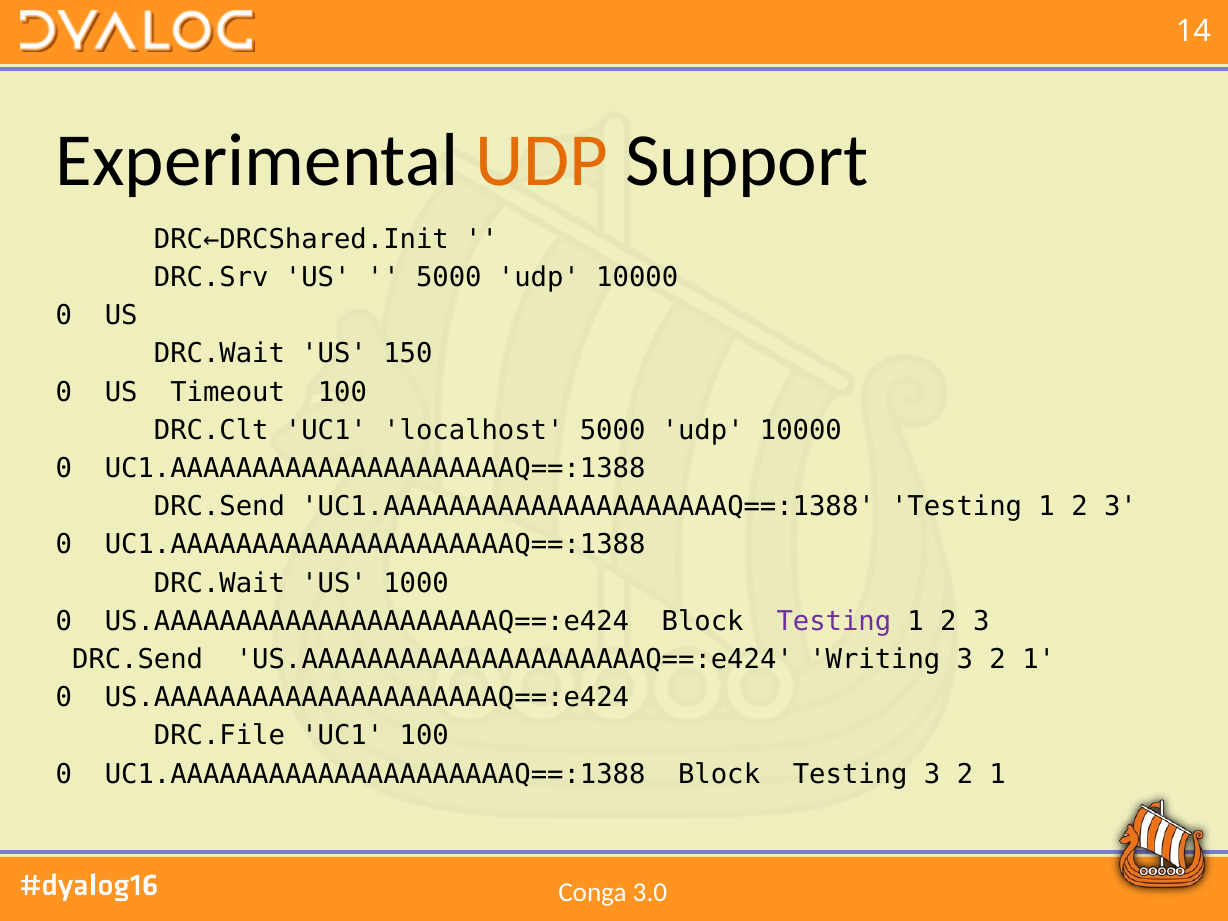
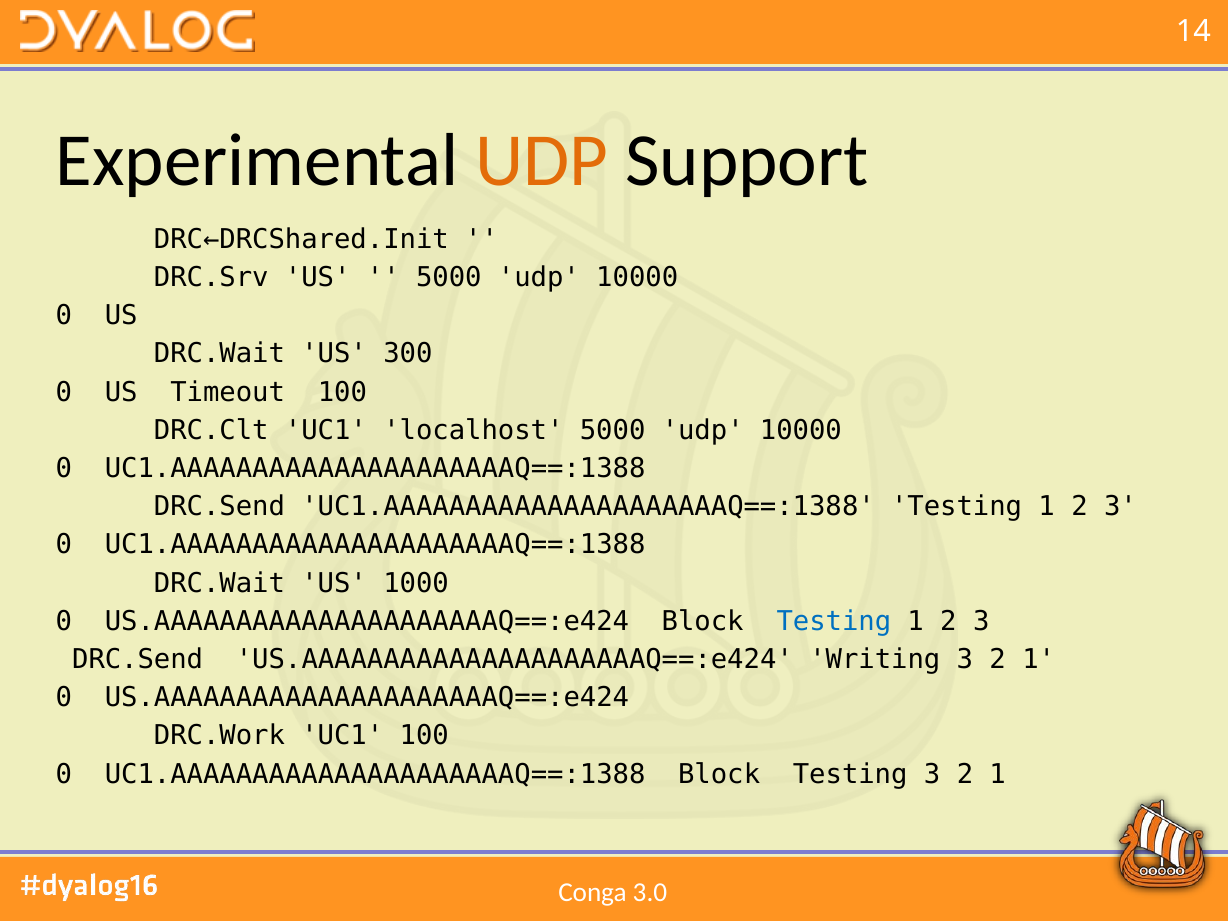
150: 150 -> 300 (408, 354)
Testing colour: purple -> blue (834, 621)
DRC.File: DRC.File -> DRC.Work (220, 736)
